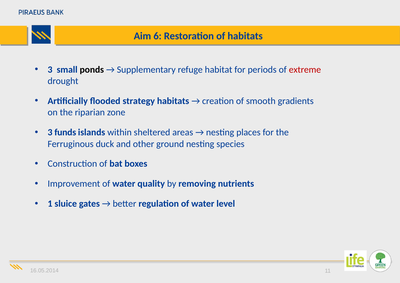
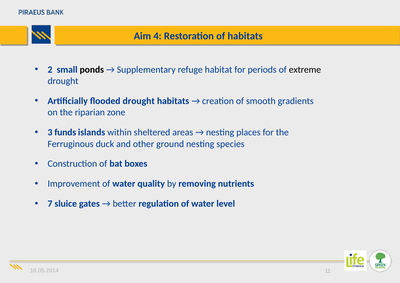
6: 6 -> 4 (158, 36)
3: 3 -> 2 (50, 70)
extreme colour: red -> black (305, 70)
flooded strategy: strategy -> drought (139, 101)
1: 1 -> 7 (50, 204)
